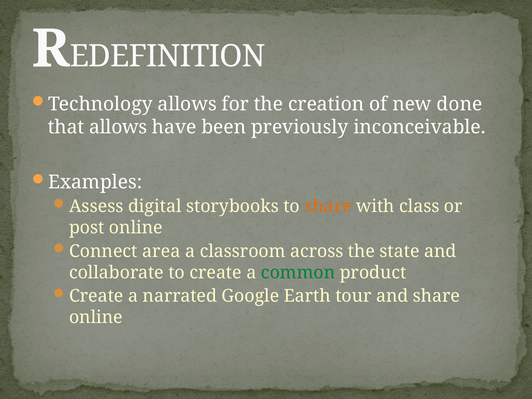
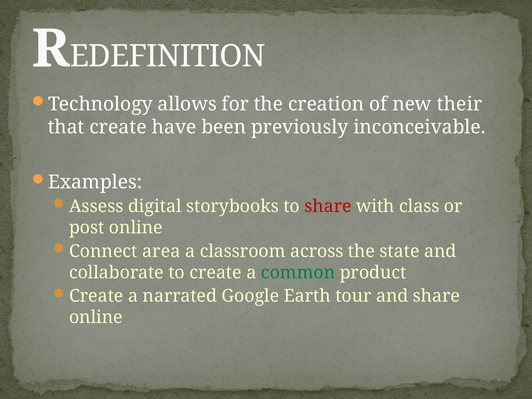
done: done -> their (460, 104)
that allows: allows -> create (118, 127)
share colour: orange -> red (328, 206)
